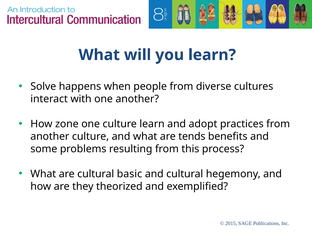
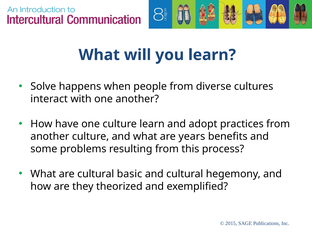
zone: zone -> have (67, 124)
tends: tends -> years (192, 136)
